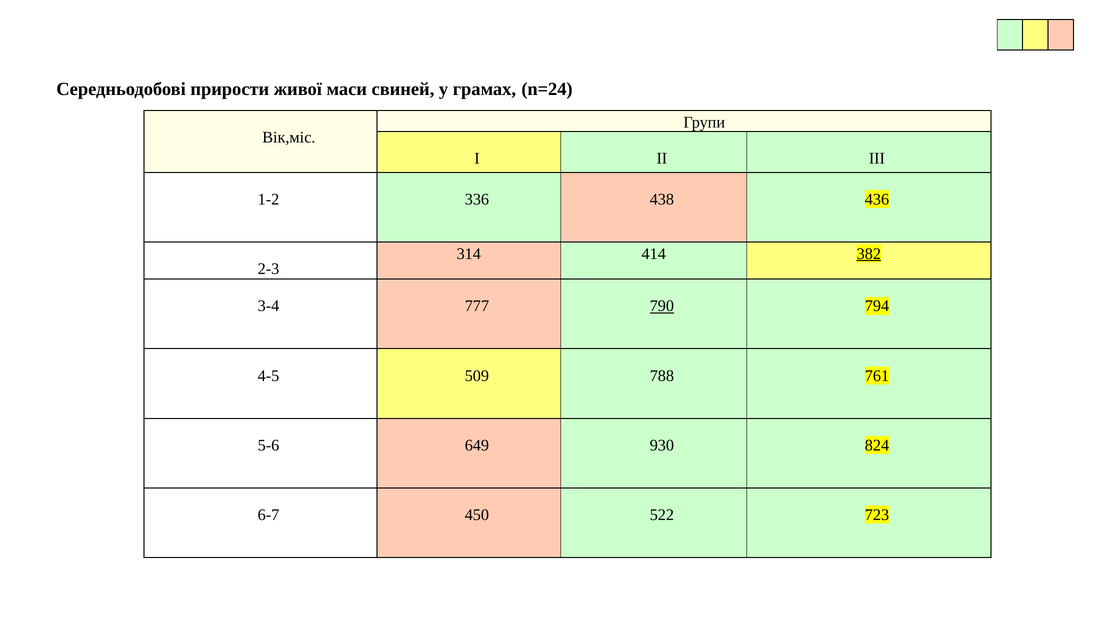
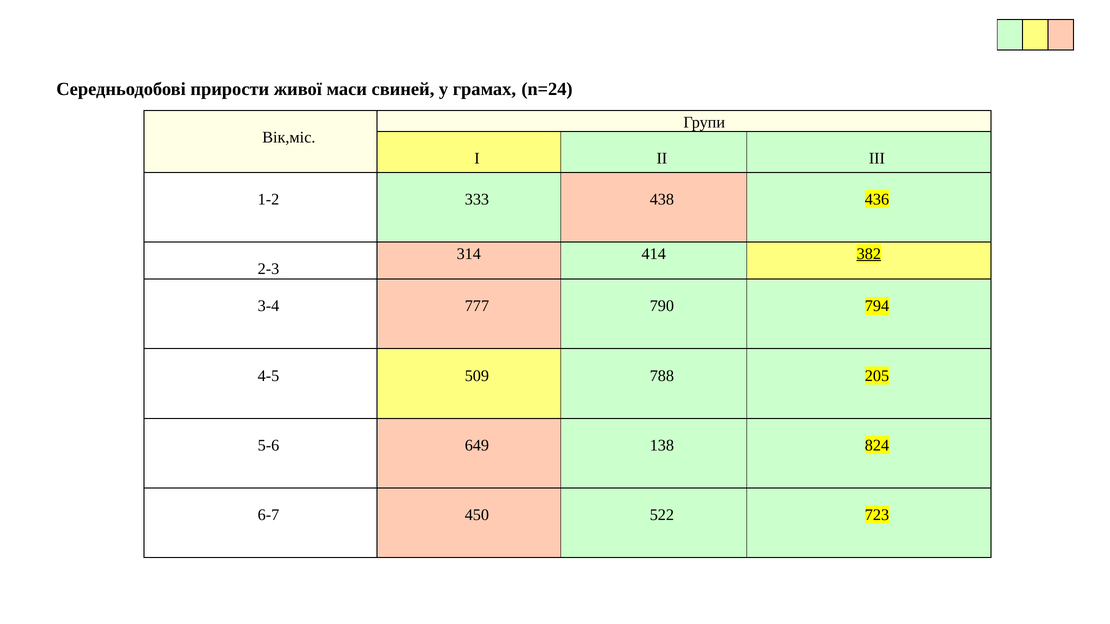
336: 336 -> 333 (477, 199)
790 underline: present -> none (662, 306)
761: 761 -> 205 (877, 376)
930: 930 -> 138 (662, 445)
